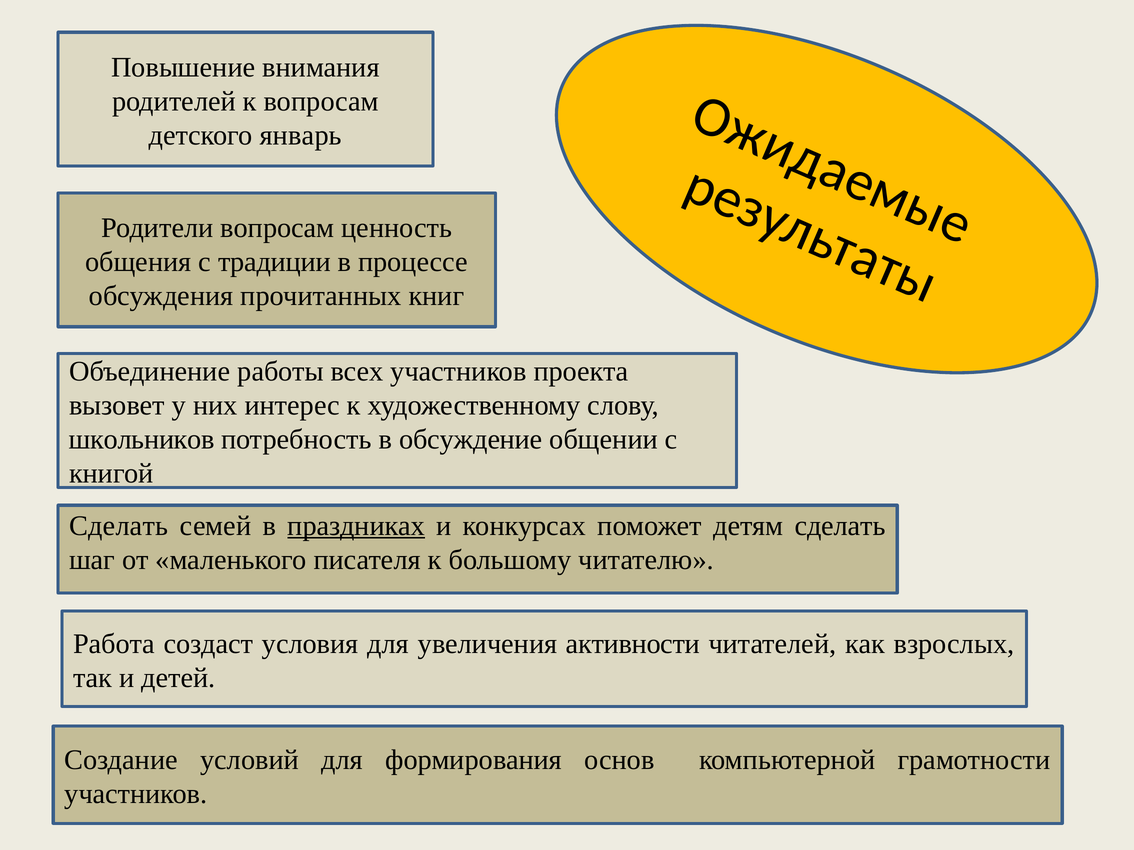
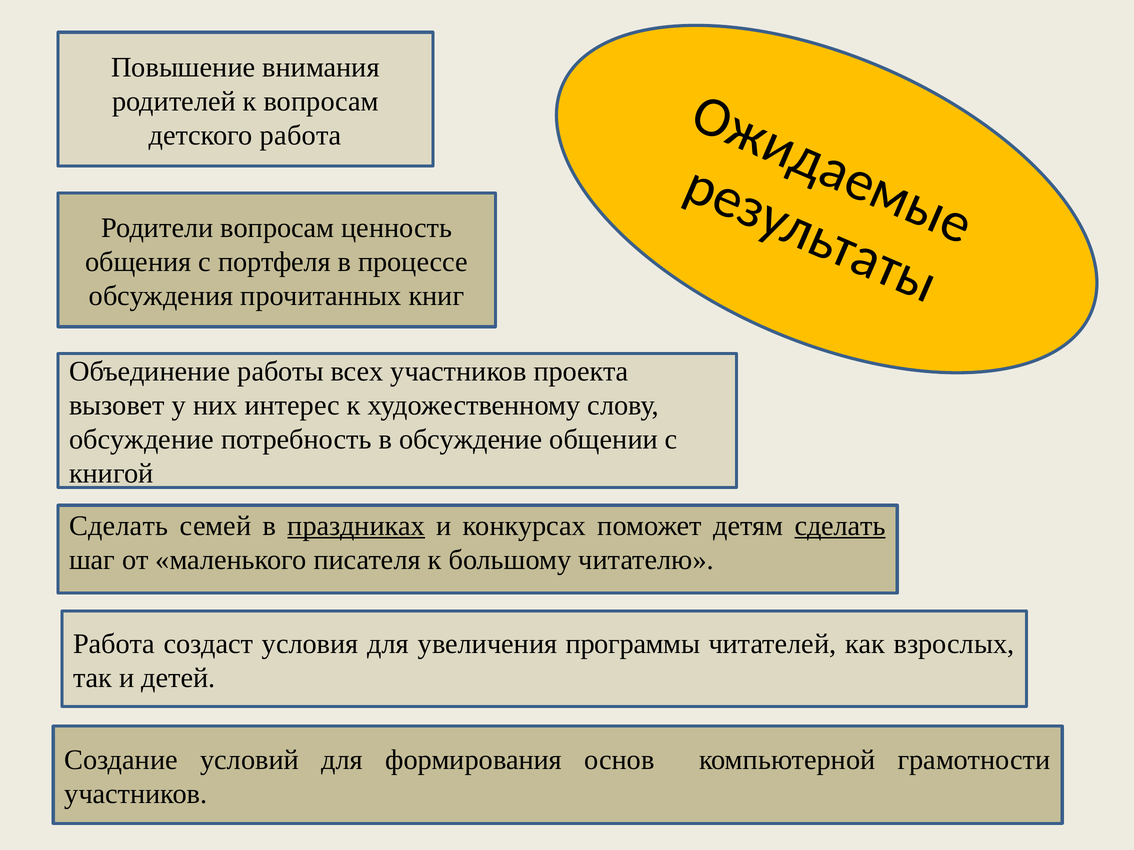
детского январь: январь -> работа (301, 135)
традиции: традиции -> портфеля (274, 262)
школьников: школьников -> обсуждение (142, 440)
сделать underline: none -> present (840, 526)
активности: активности -> программы (633, 644)
